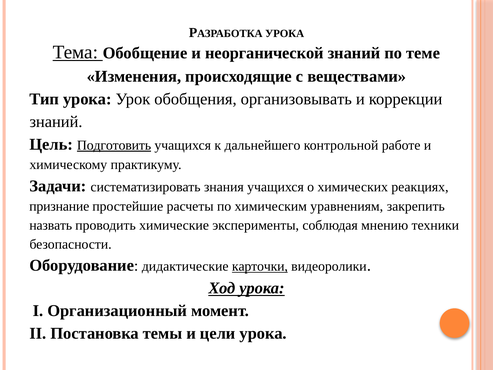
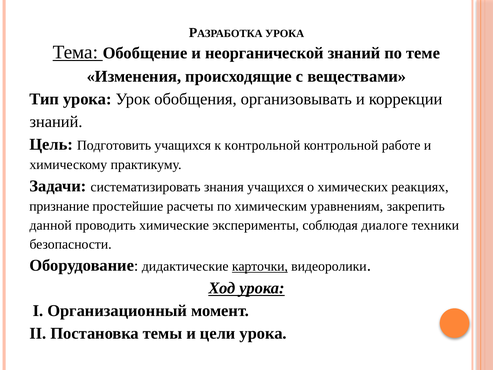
Подготовить underline: present -> none (114, 145)
к дальнейшего: дальнейшего -> контрольной (262, 145)
назвать: назвать -> данной (51, 225)
мнению: мнению -> диалоге (385, 225)
